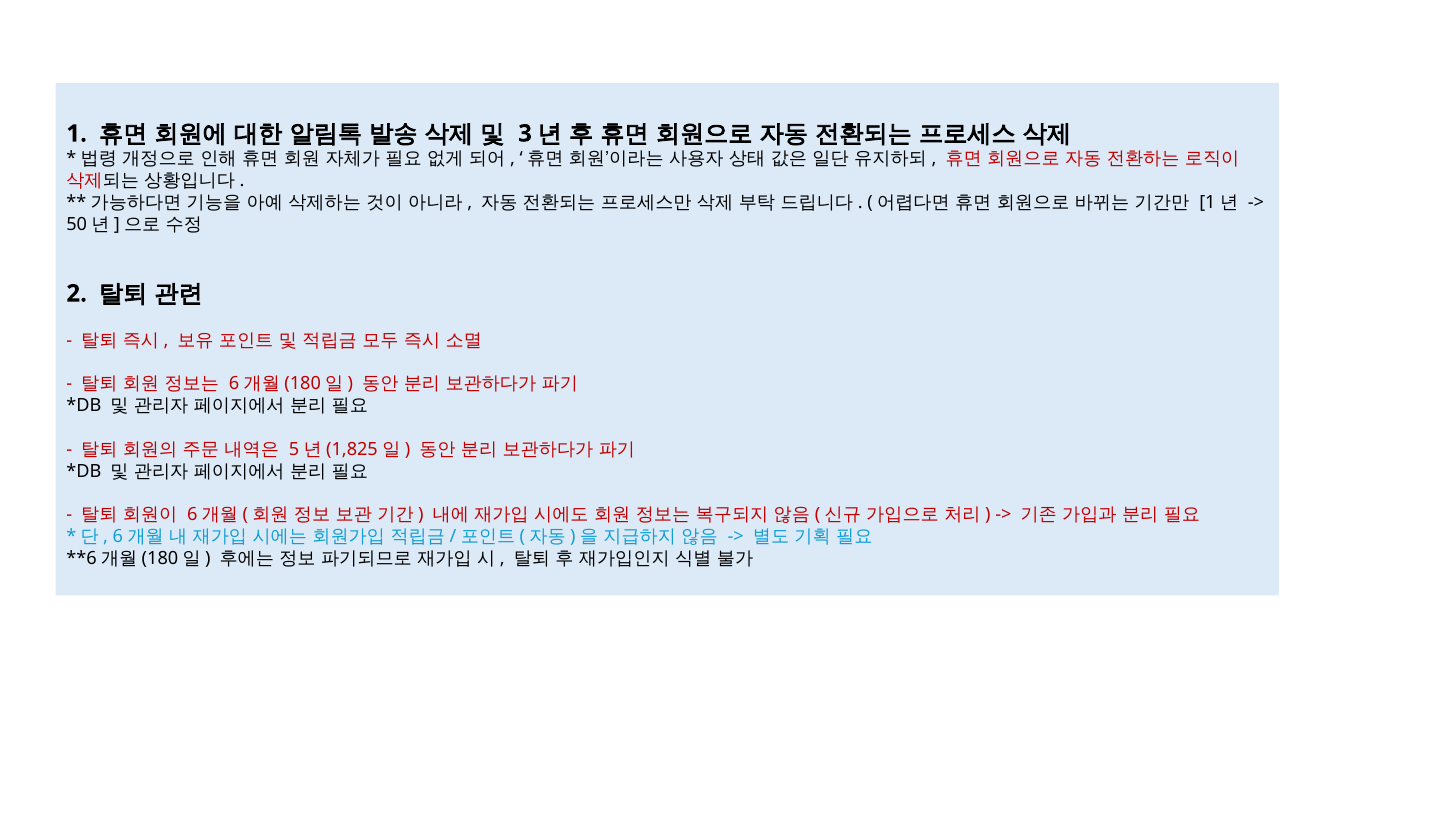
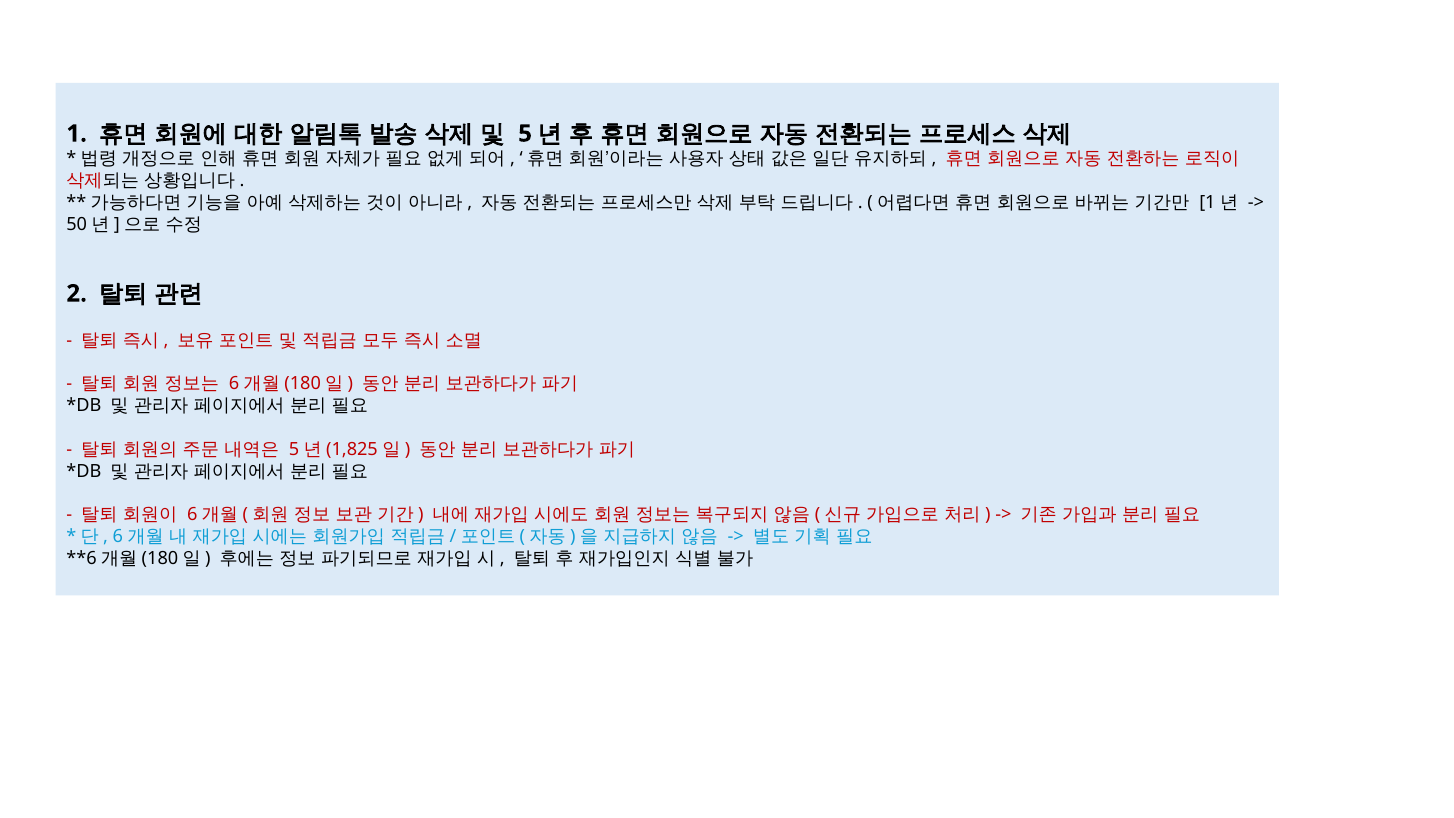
3: 3 -> 5 (525, 134)
